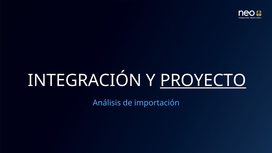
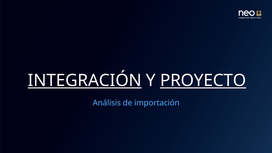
INTEGRACIÓN underline: none -> present (85, 81)
